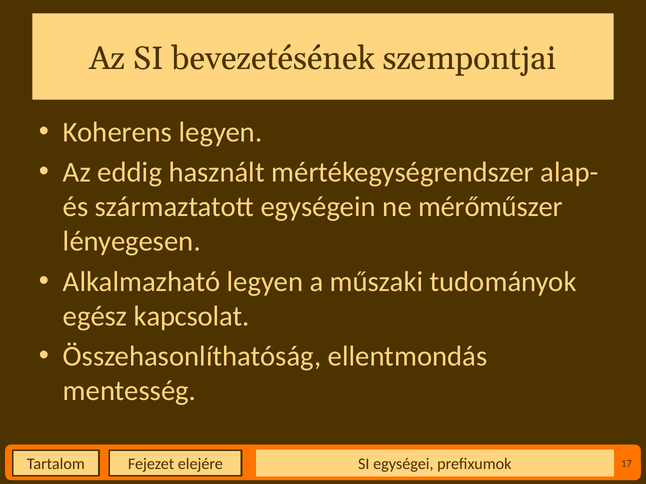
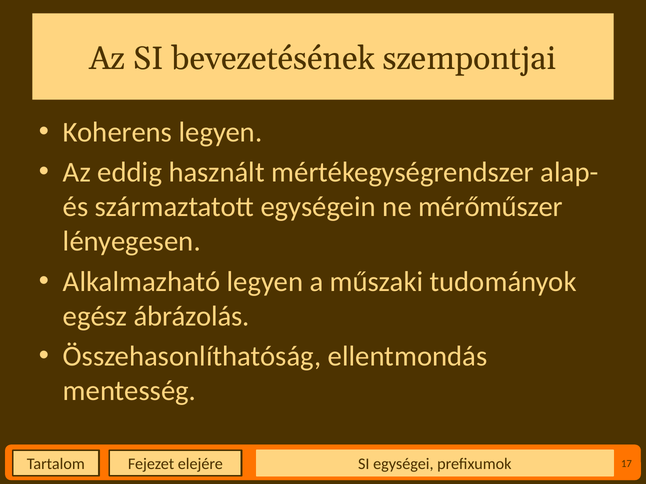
kapcsolat: kapcsolat -> ábrázolás (191, 316)
